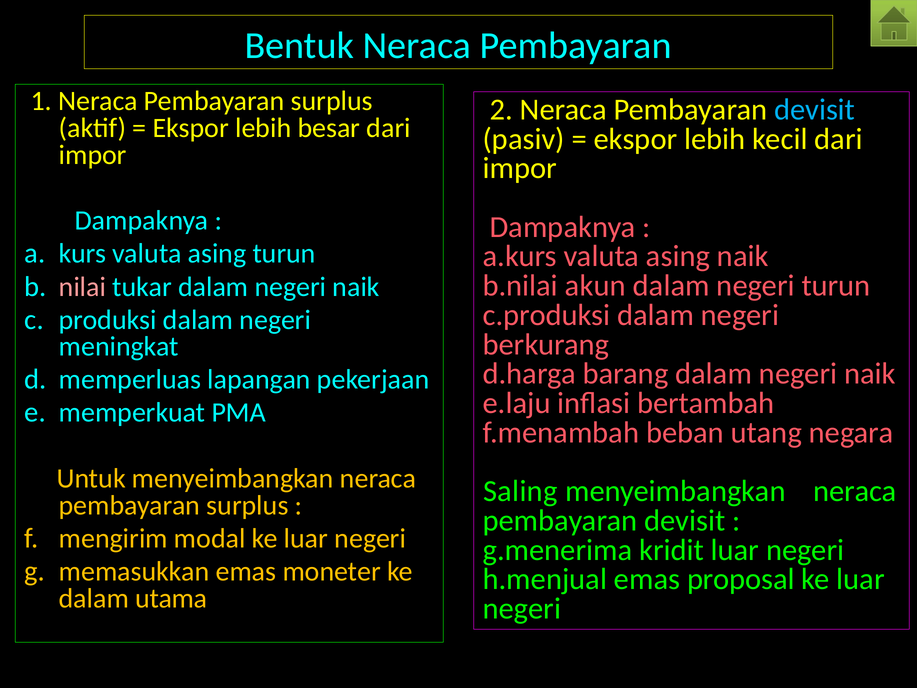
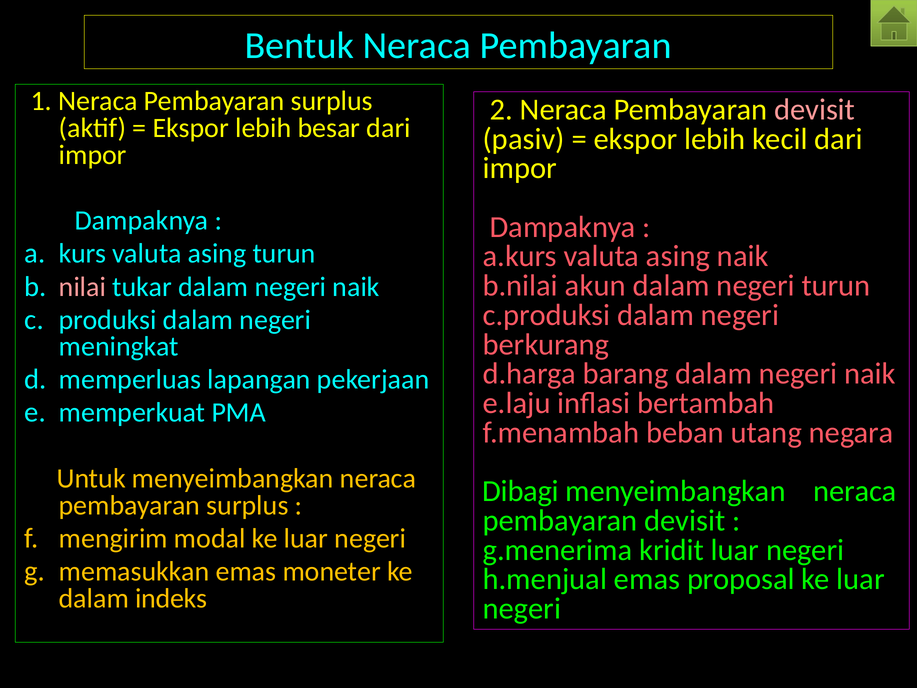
devisit colour: light blue -> pink (815, 110)
Saling: Saling -> Dibagi (521, 491)
utama: utama -> indeks (171, 598)
